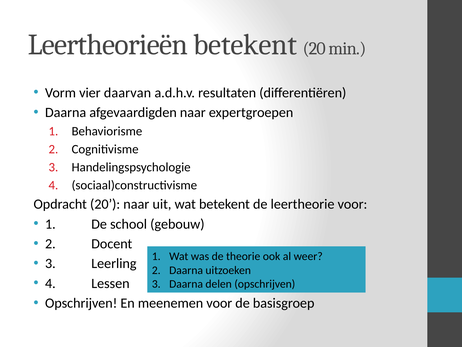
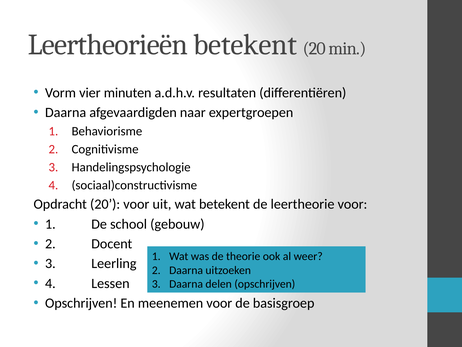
daarvan: daarvan -> minuten (128, 93)
20 naar: naar -> voor (136, 204)
